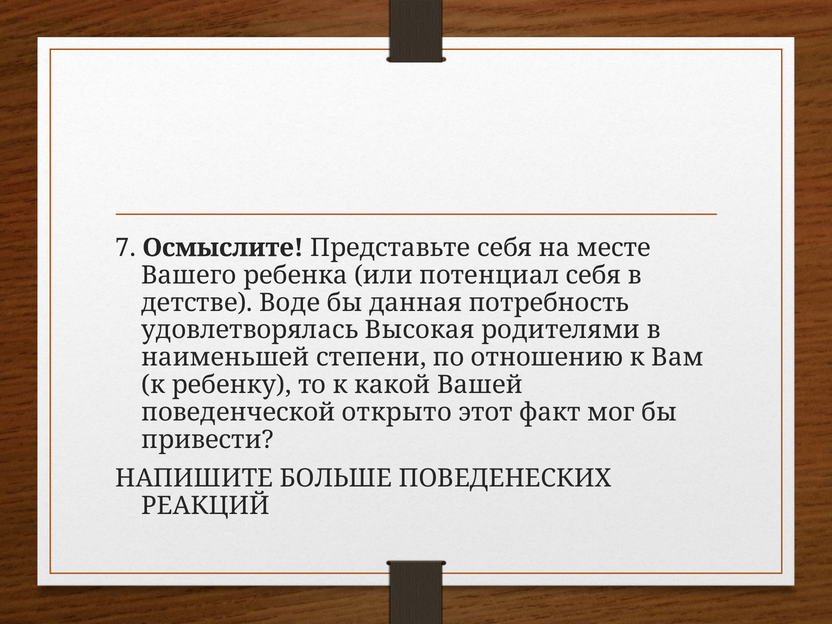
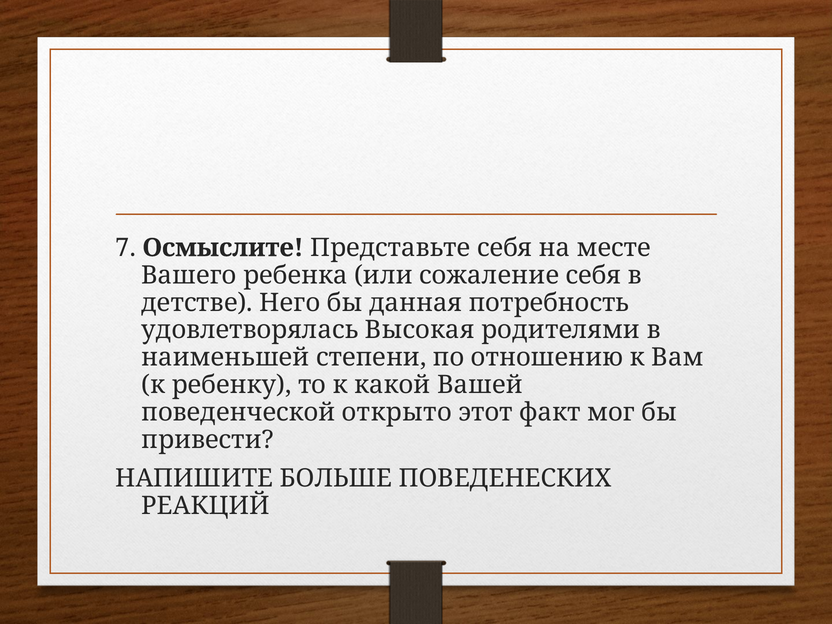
потенциал: потенциал -> сожаление (489, 275)
Воде: Воде -> Него (290, 303)
